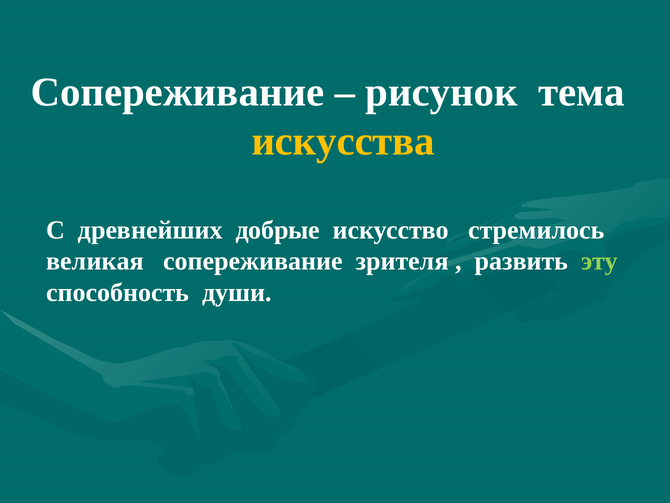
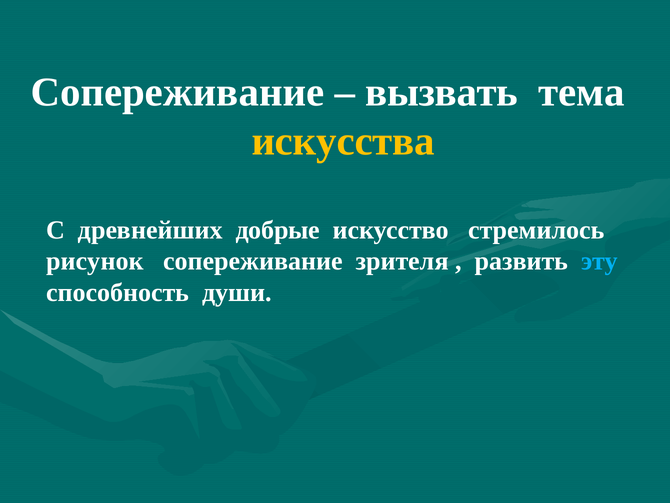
рисунок: рисунок -> вызвать (442, 92)
великая: великая -> рисунок (95, 261)
эту colour: light green -> light blue (599, 261)
